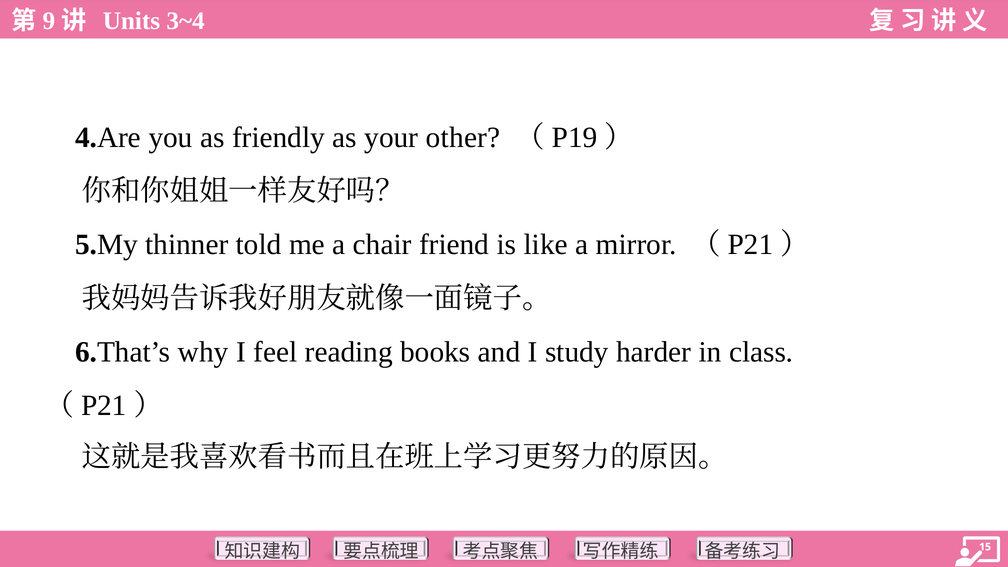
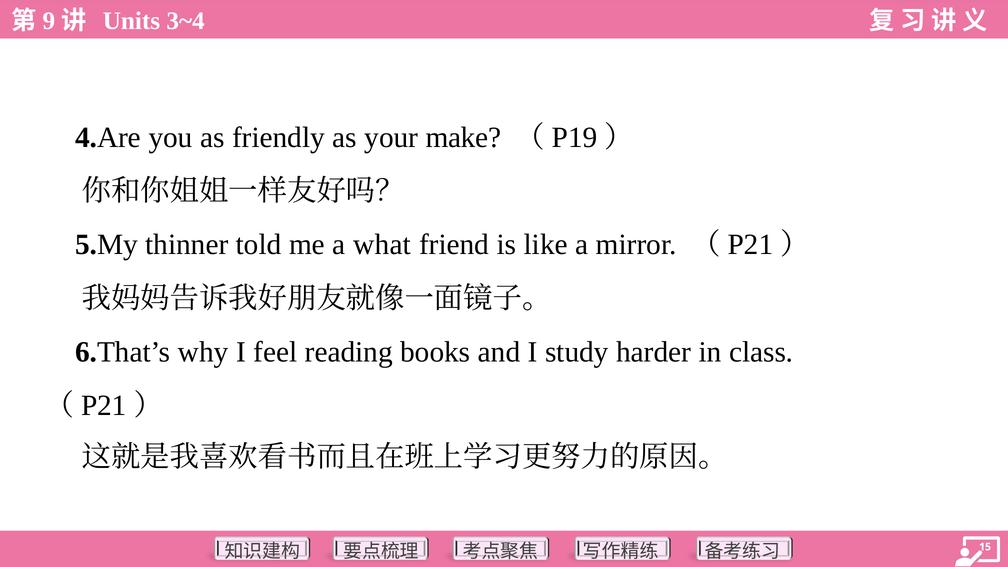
other: other -> make (463, 138)
chair: chair -> what (382, 245)
